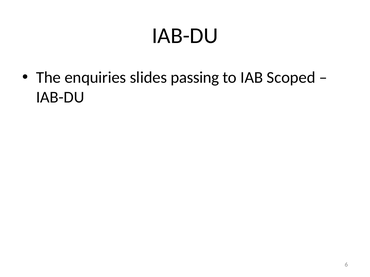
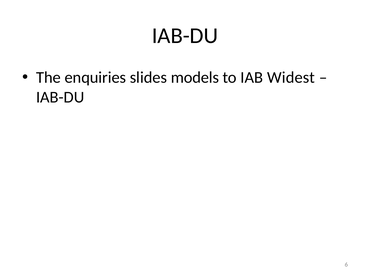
passing: passing -> models (195, 78)
Scoped: Scoped -> Widest (291, 78)
